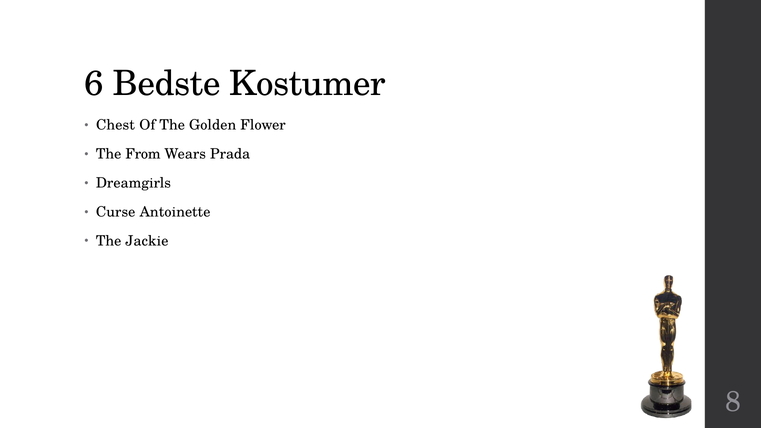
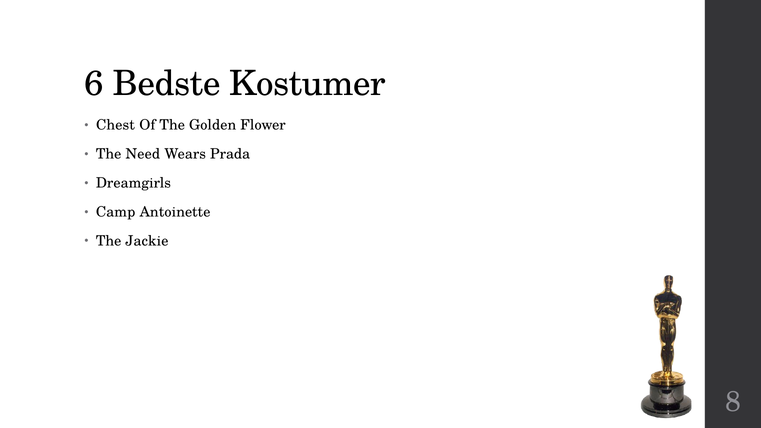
From: From -> Need (143, 154)
Curse: Curse -> Camp (116, 212)
